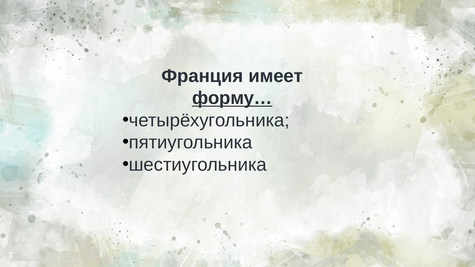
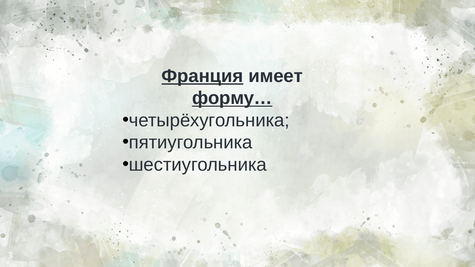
Франция underline: none -> present (202, 76)
